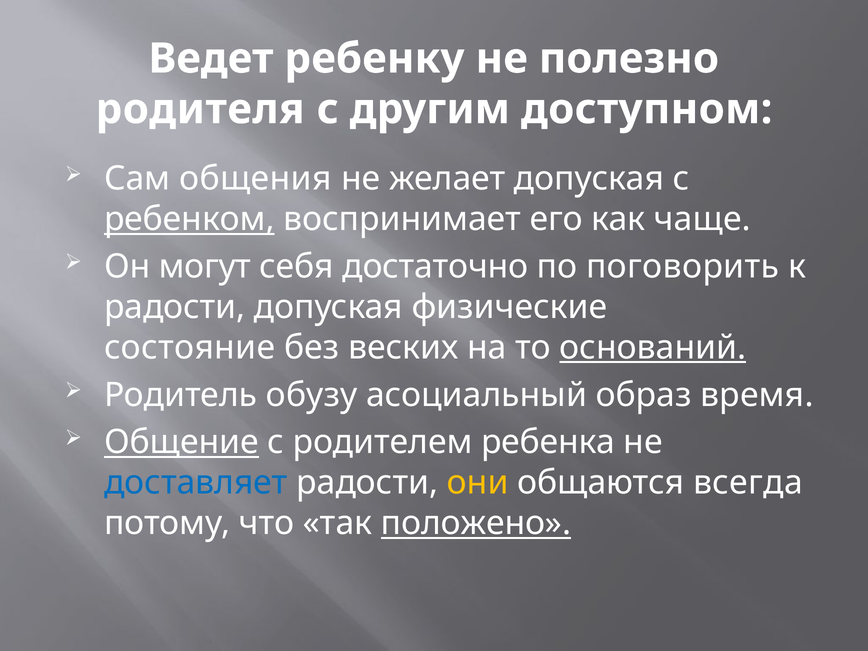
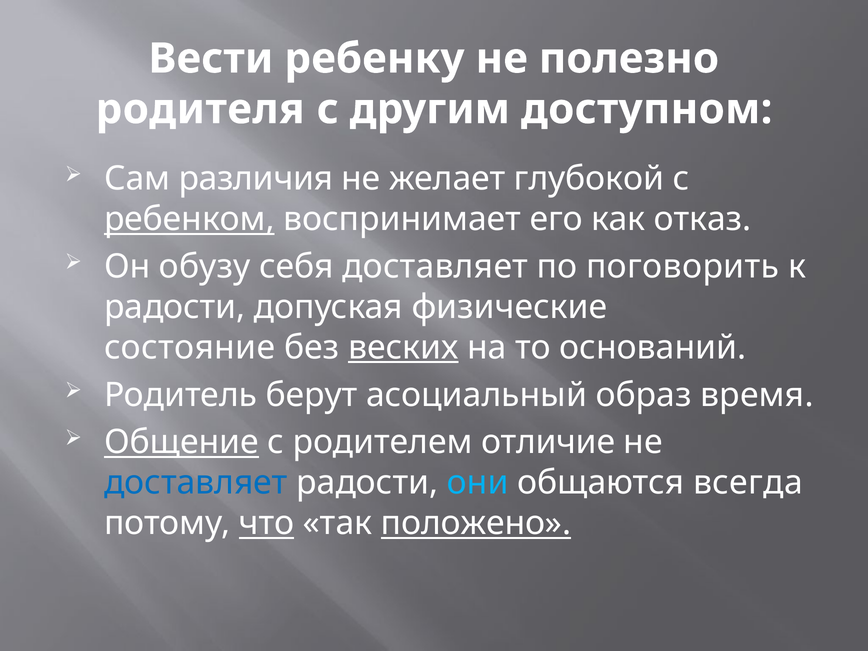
Ведет: Ведет -> Вести (211, 59)
общения: общения -> различия (256, 179)
желает допуская: допуская -> глубокой (589, 179)
чаще: чаще -> отказ (703, 219)
могут: могут -> обузу (205, 267)
себя достаточно: достаточно -> доставляет (435, 267)
веских underline: none -> present (403, 348)
оснований underline: present -> none (653, 348)
обузу: обузу -> берут (312, 395)
ребенка: ребенка -> отличие (548, 442)
они colour: yellow -> light blue (478, 483)
что underline: none -> present (267, 523)
